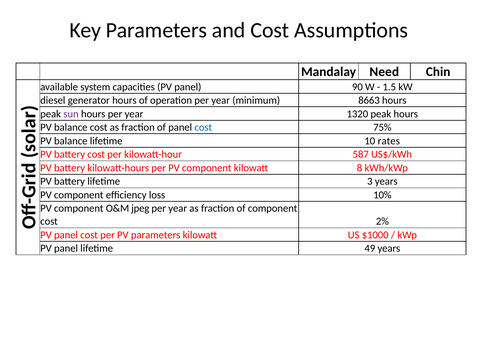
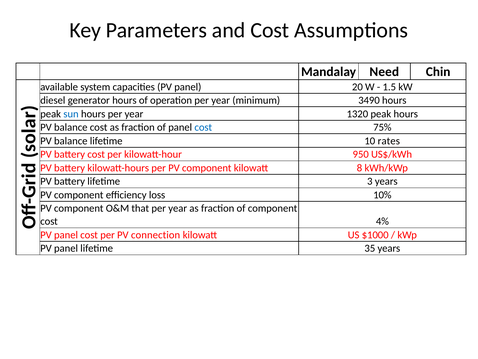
90: 90 -> 20 (357, 87)
8663: 8663 -> 3490 (369, 100)
sun colour: purple -> blue (71, 114)
587: 587 -> 950 (361, 154)
jpeg: jpeg -> that (140, 208)
2%: 2% -> 4% (382, 221)
PV parameters: parameters -> connection (156, 235)
49: 49 -> 35 (370, 248)
